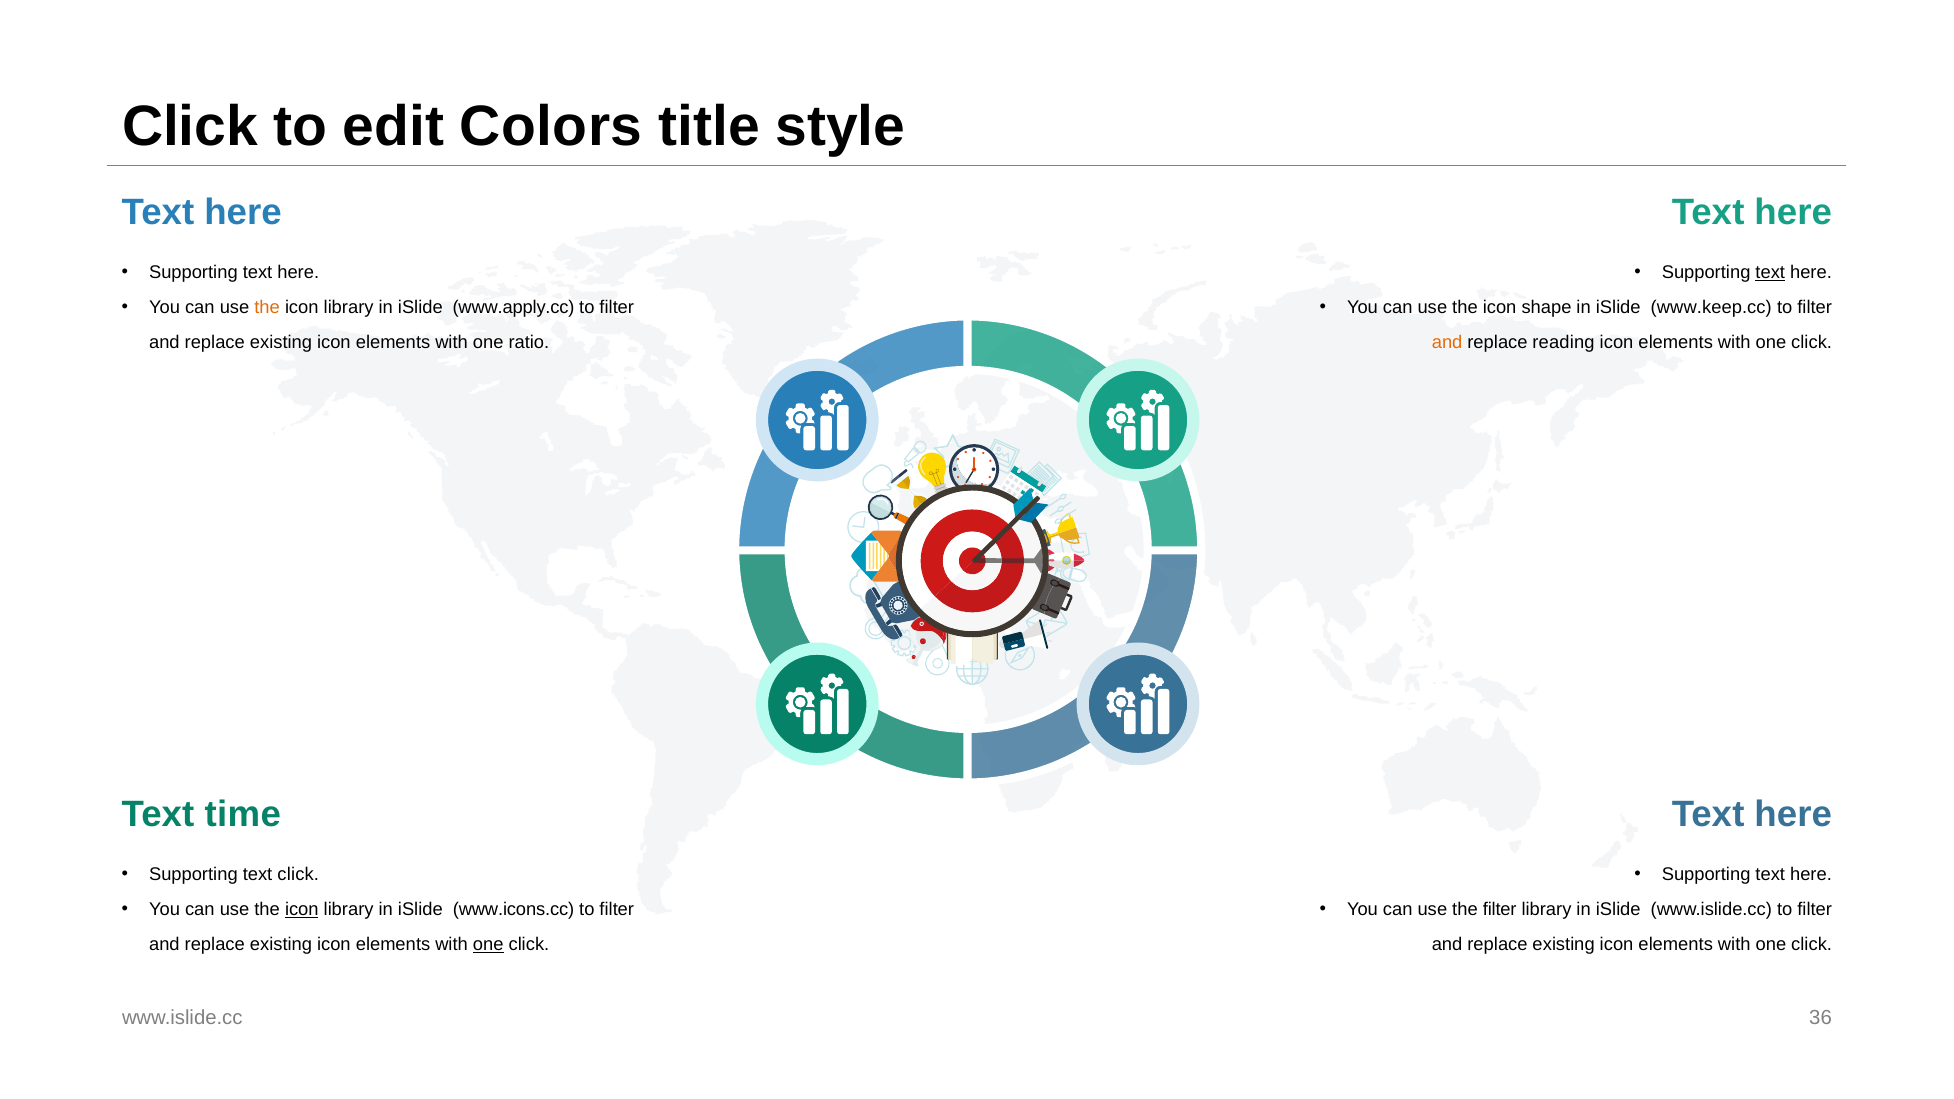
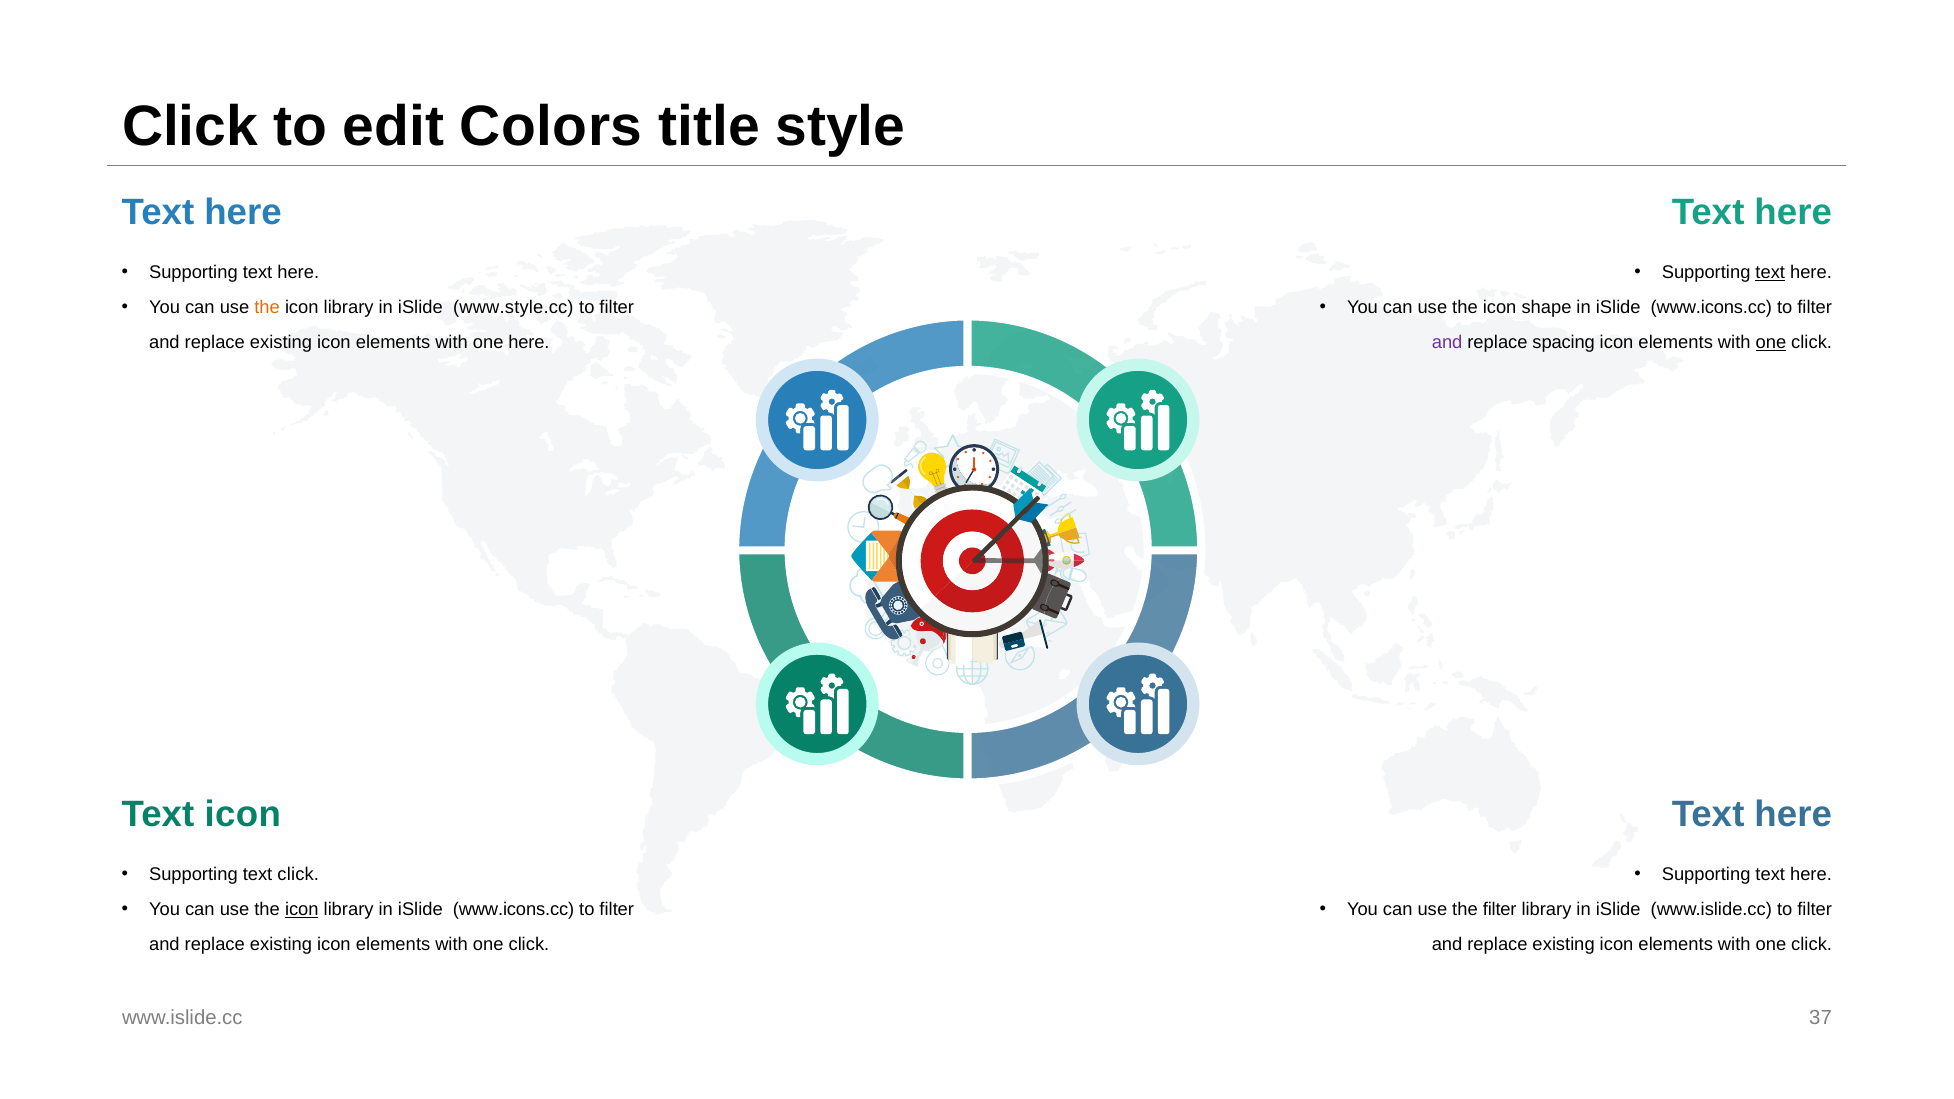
www.apply.cc: www.apply.cc -> www.style.cc (513, 308)
www.keep.cc: www.keep.cc -> www.icons.cc (1711, 308)
one ratio: ratio -> here (529, 343)
and colour: orange -> purple (1447, 343)
reading: reading -> spacing (1564, 343)
one underline: none -> present (1771, 343)
Text time: time -> icon (243, 814)
one underline: present -> none (488, 945)
36: 36 -> 37 (1821, 1018)
